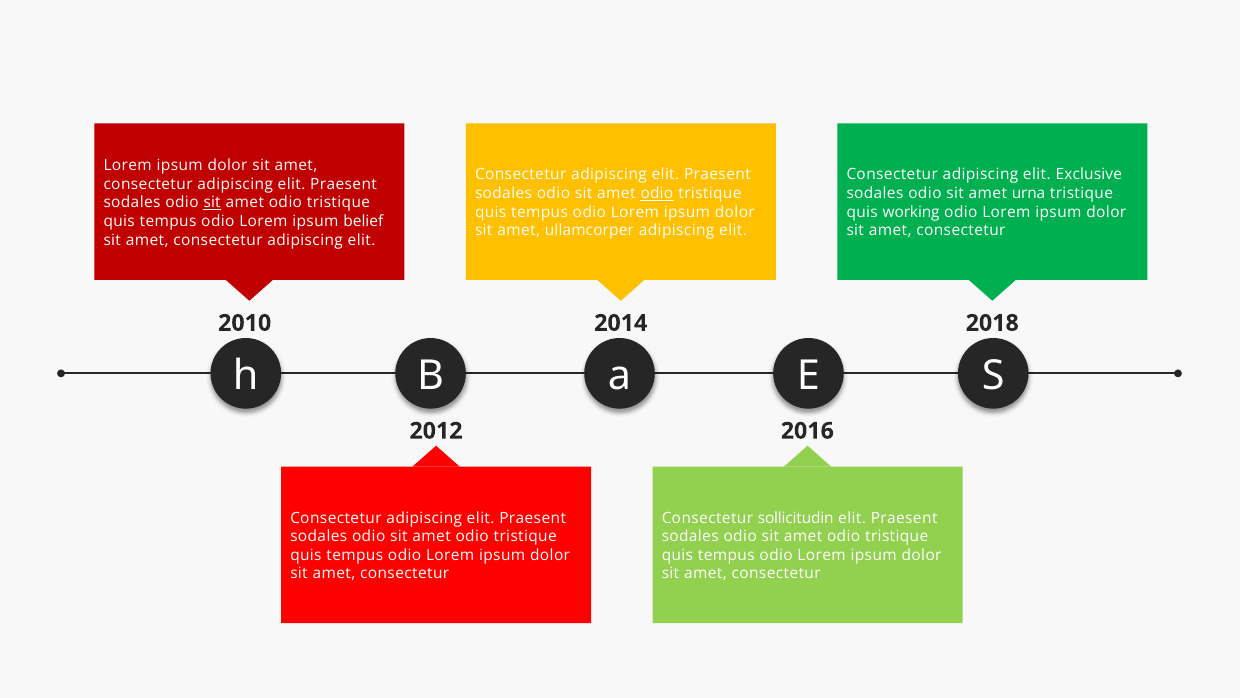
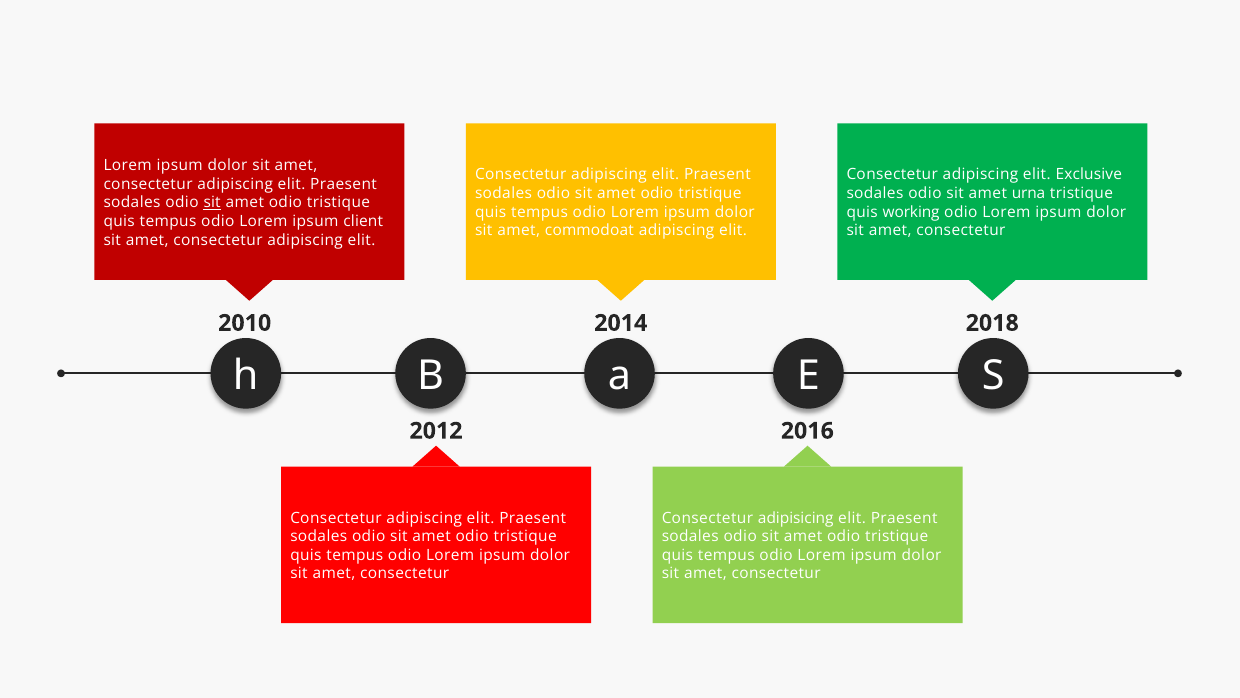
odio underline: present -> none (657, 193)
belief: belief -> client (363, 221)
ullamcorper: ullamcorper -> commodoat (589, 230)
sollicitudin: sollicitudin -> adipisicing (796, 518)
